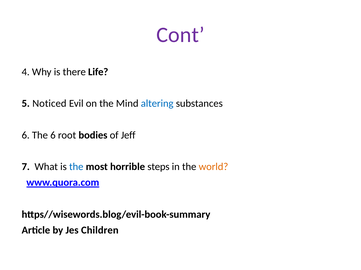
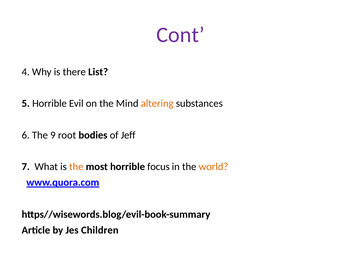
Life: Life -> List (98, 72)
5 Noticed: Noticed -> Horrible (49, 104)
altering colour: blue -> orange (157, 104)
The 6: 6 -> 9 (53, 135)
the colour: blue -> orange (76, 167)
steps: steps -> focus (158, 167)
